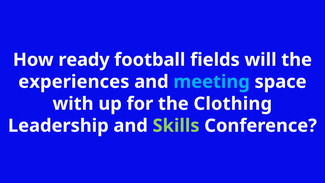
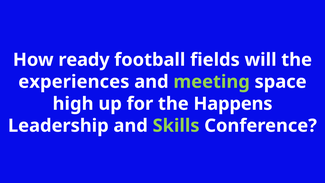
meeting colour: light blue -> light green (212, 82)
with: with -> high (73, 104)
Clothing: Clothing -> Happens (233, 104)
